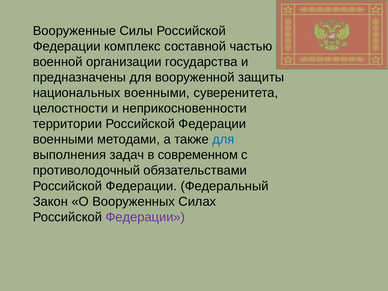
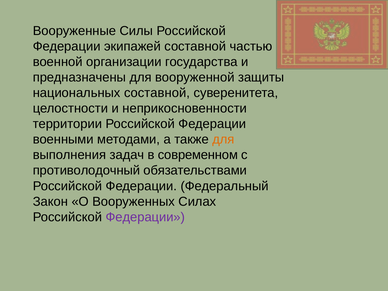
комплекс: комплекс -> экипажей (132, 46)
национальных военными: военными -> составной (157, 93)
для colour: blue -> orange (223, 139)
